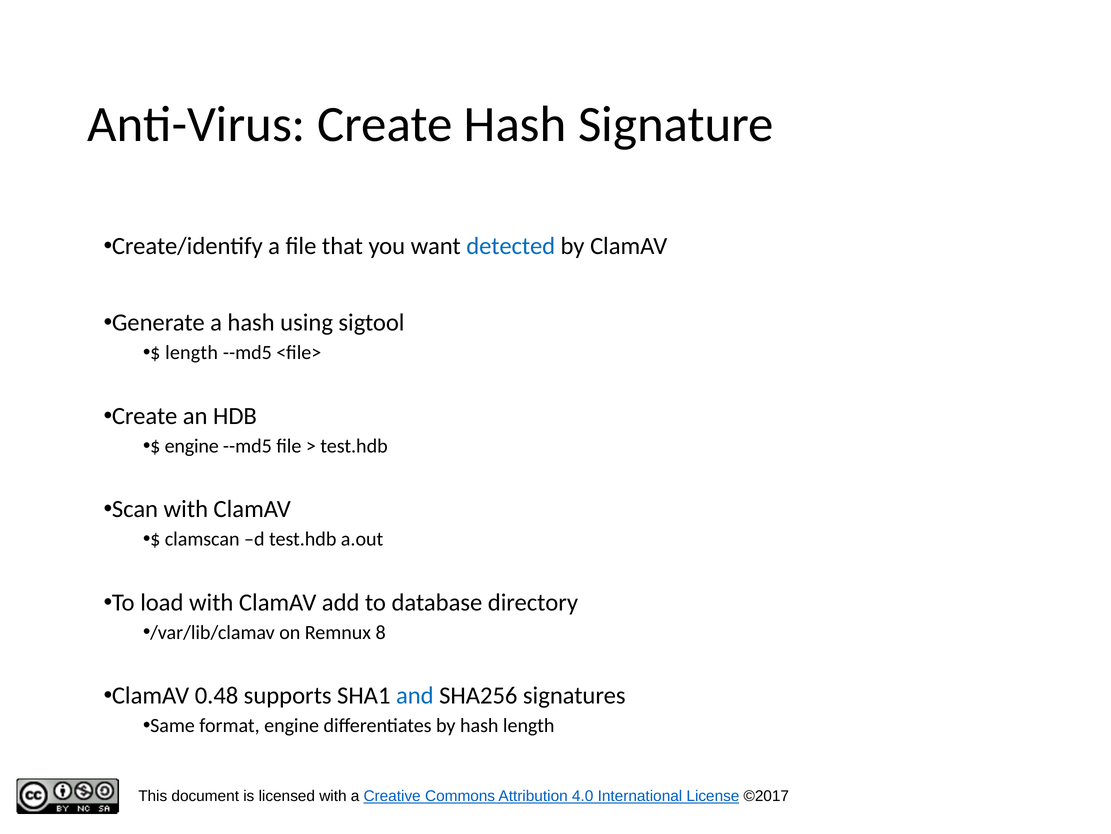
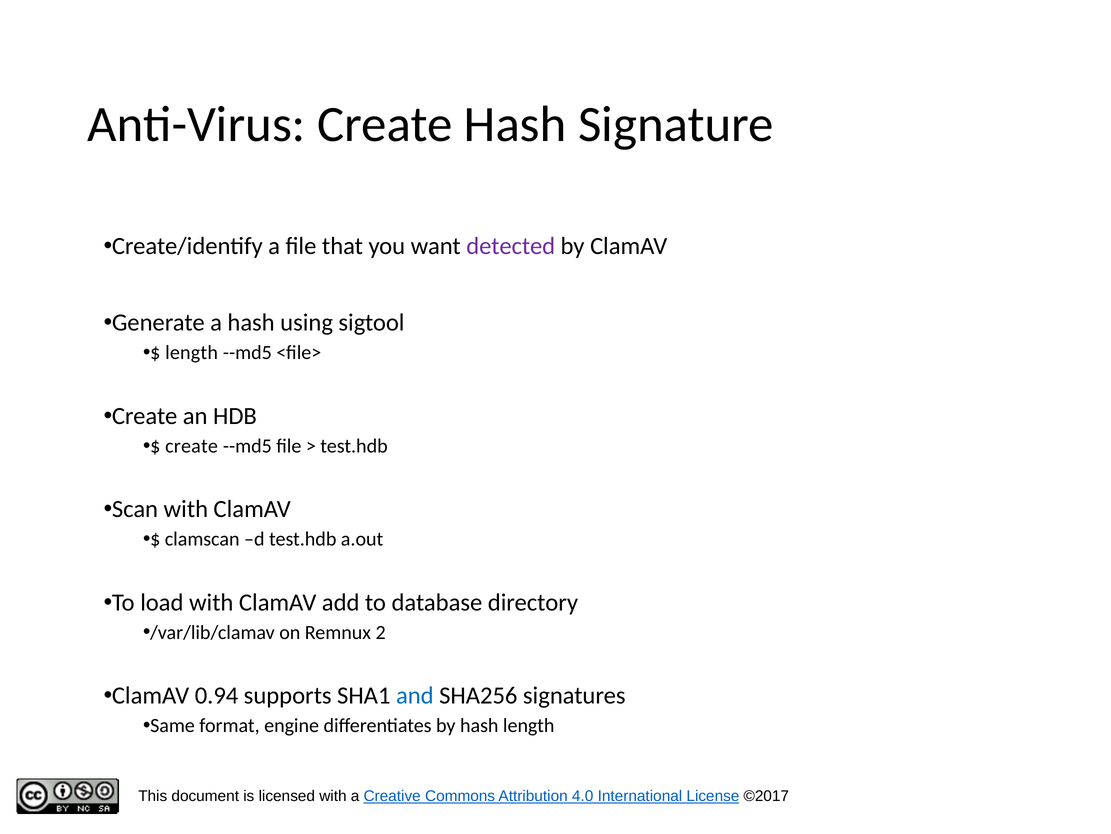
detected colour: blue -> purple (511, 246)
engine: engine -> create (192, 446)
8: 8 -> 2 (381, 632)
0.48: 0.48 -> 0.94 (217, 695)
